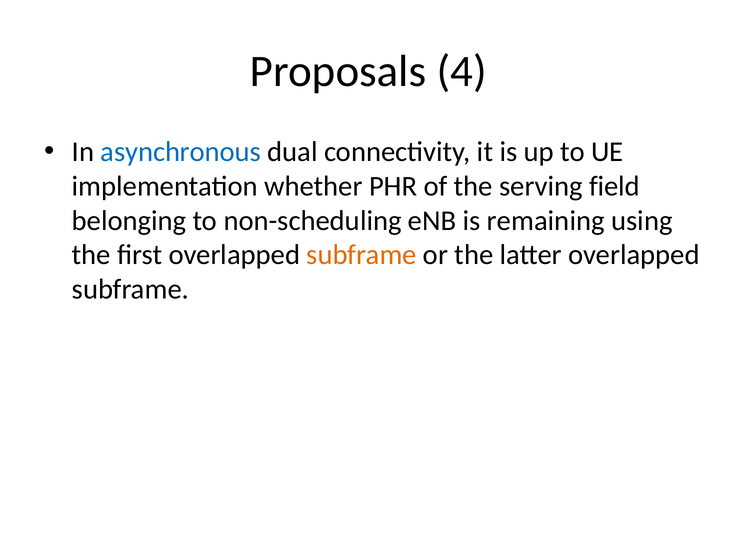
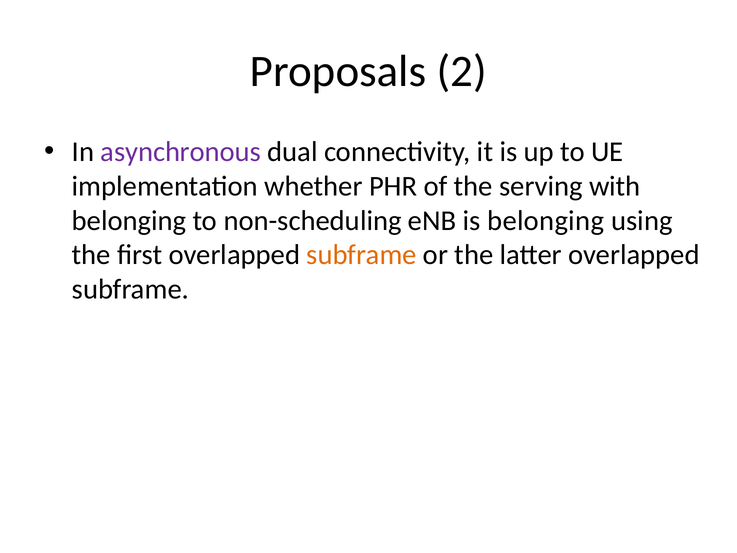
4: 4 -> 2 (462, 71)
asynchronous colour: blue -> purple (181, 152)
field: field -> with (615, 186)
is remaining: remaining -> belonging (546, 220)
